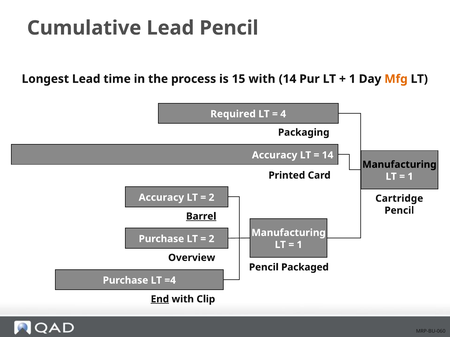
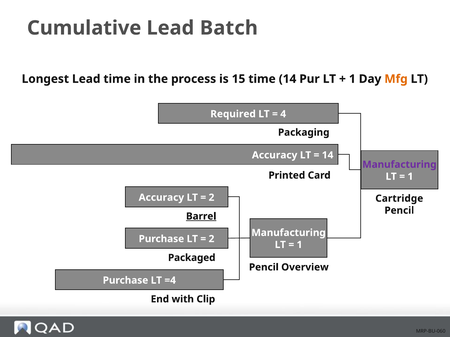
Lead Pencil: Pencil -> Batch (229, 28)
15 with: with -> time (262, 79)
Manufacturing colour: black -> purple (399, 165)
Overview: Overview -> Packaged (192, 258)
Packaged: Packaged -> Overview (305, 268)
End underline: present -> none (160, 300)
